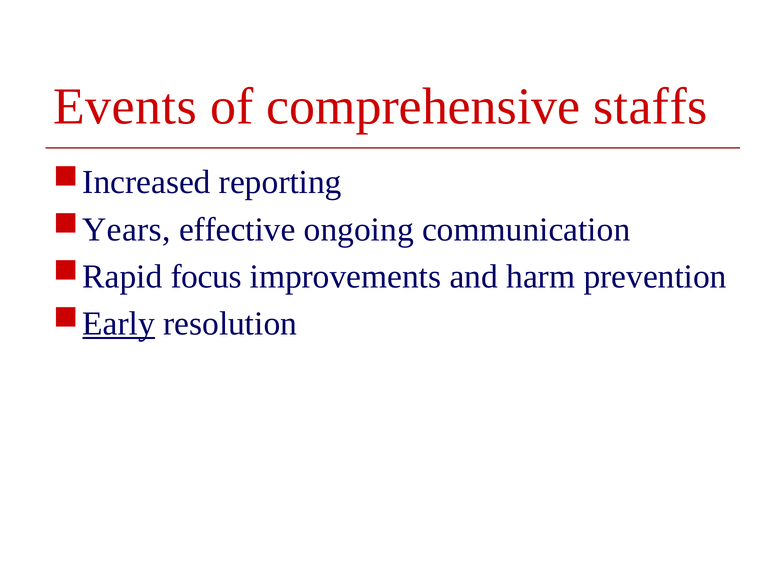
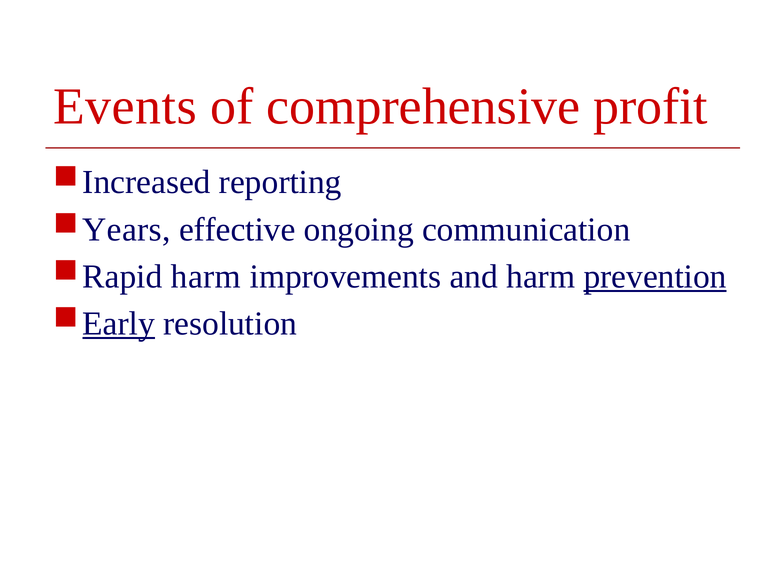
staffs: staffs -> profit (651, 107)
Rapid focus: focus -> harm (206, 276)
prevention underline: none -> present (655, 276)
